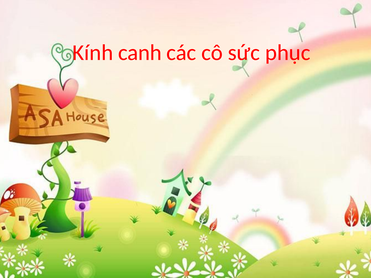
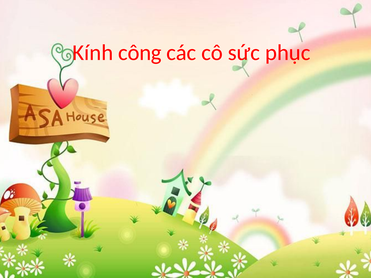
canh: canh -> công (140, 53)
